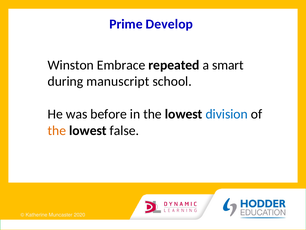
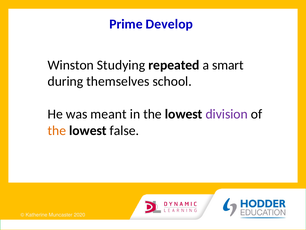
Embrace: Embrace -> Studying (121, 65)
manuscript: manuscript -> themselves (118, 81)
before: before -> meant (109, 114)
division colour: blue -> purple (227, 114)
